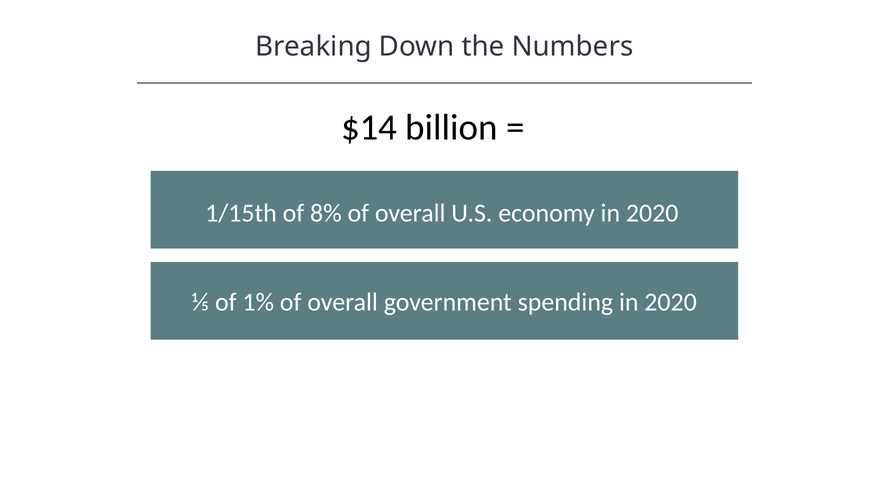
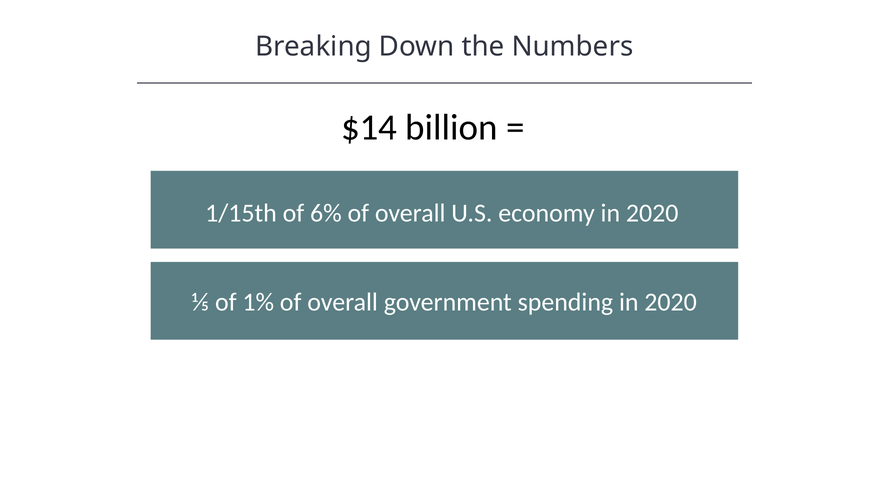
8%: 8% -> 6% (326, 213)
